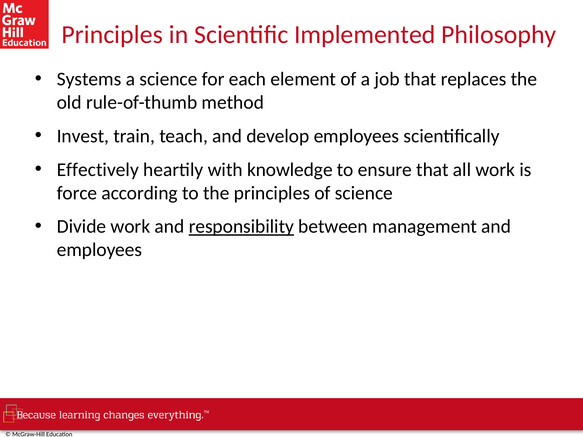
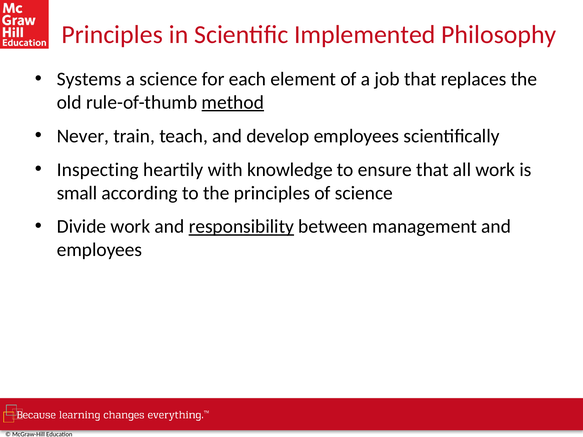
method underline: none -> present (233, 102)
Invest: Invest -> Never (83, 136)
Effectively: Effectively -> Inspecting (98, 170)
force: force -> small (77, 193)
